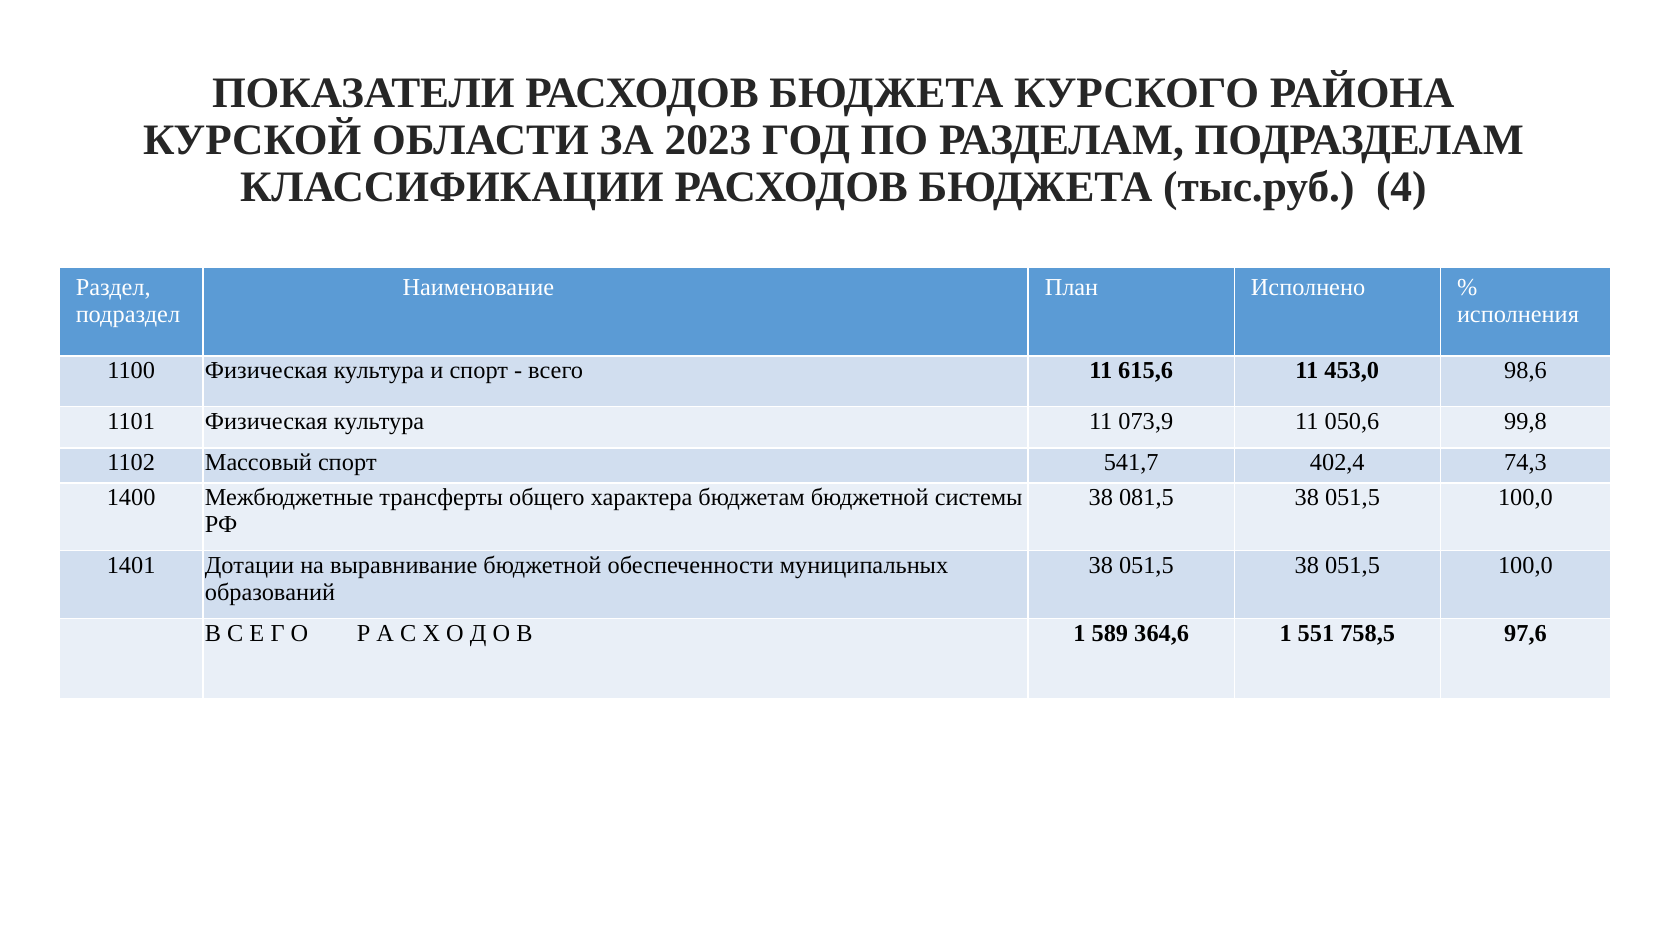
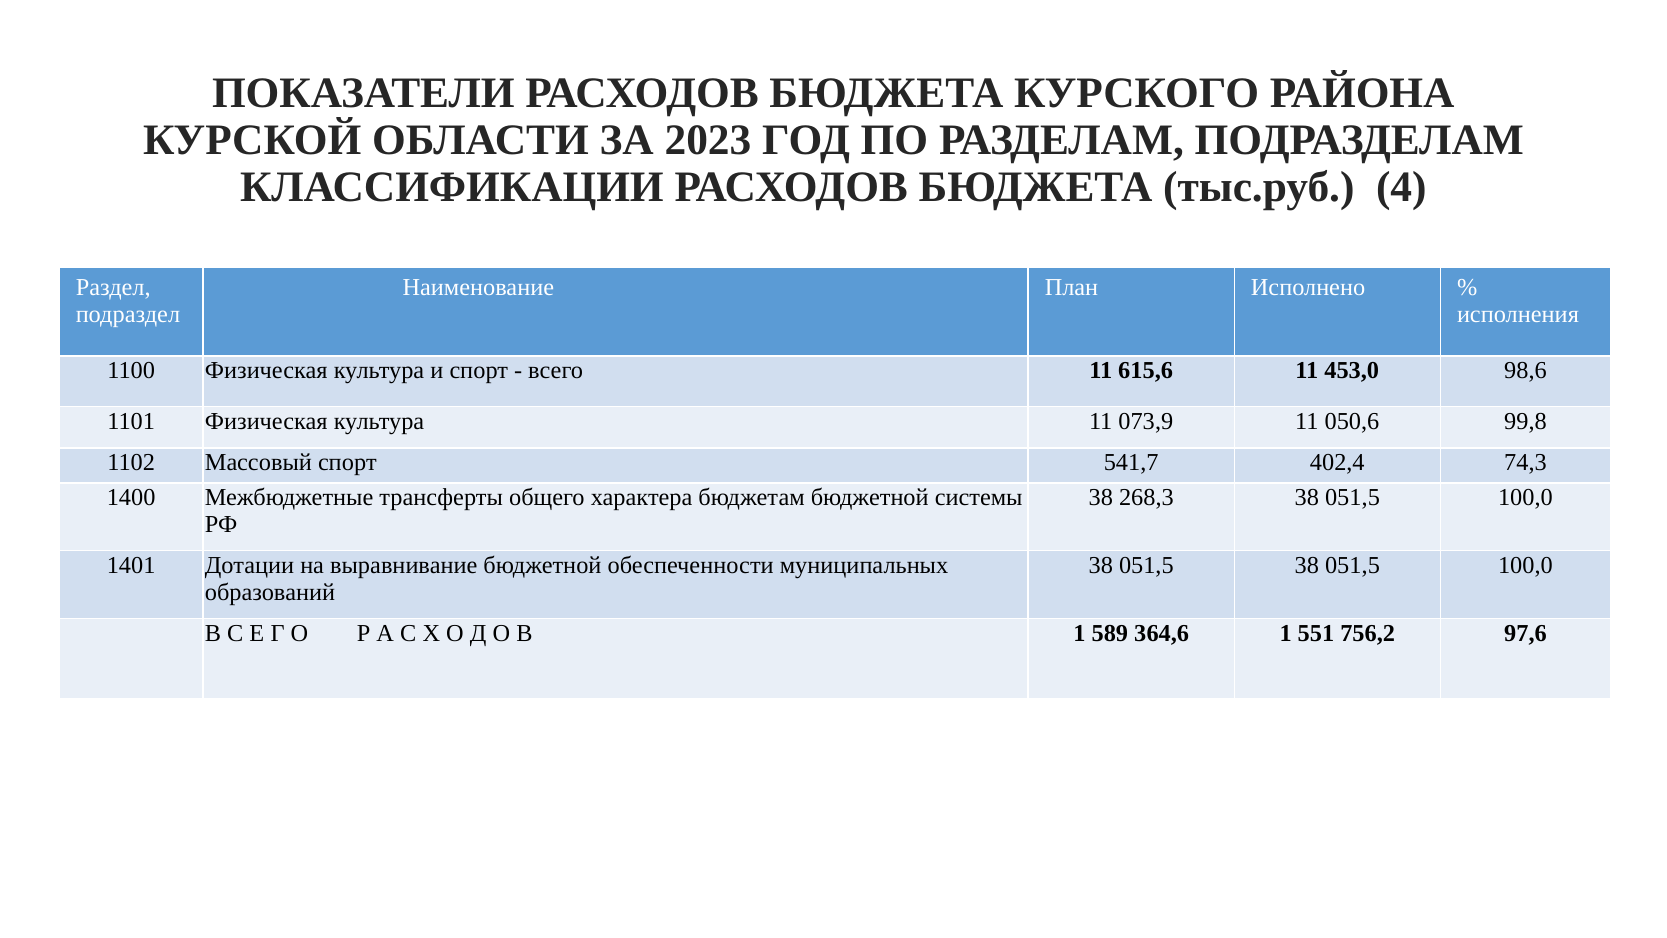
081,5: 081,5 -> 268,3 (1146, 498)
758,5: 758,5 -> 756,2 (1368, 633)
